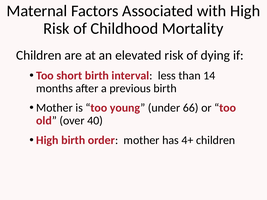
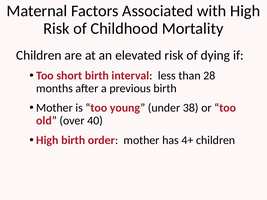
14: 14 -> 28 (209, 76)
66: 66 -> 38 (191, 108)
